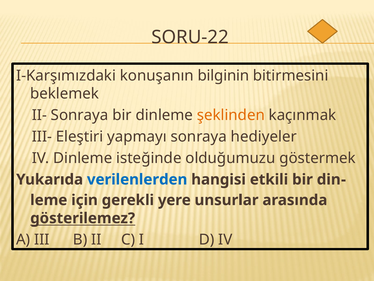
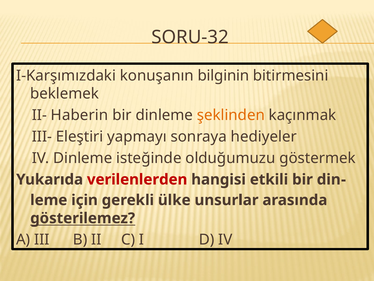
SORU-22: SORU-22 -> SORU-32 (190, 37)
II- Sonraya: Sonraya -> Haberin (79, 115)
verilenlerden colour: blue -> red (137, 179)
yere: yere -> ülke (174, 200)
